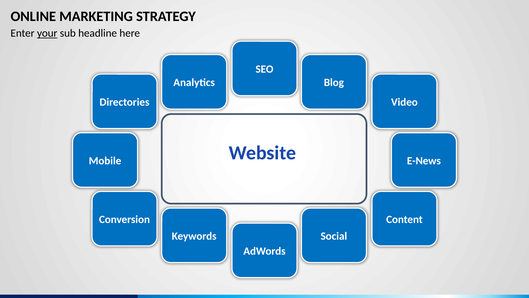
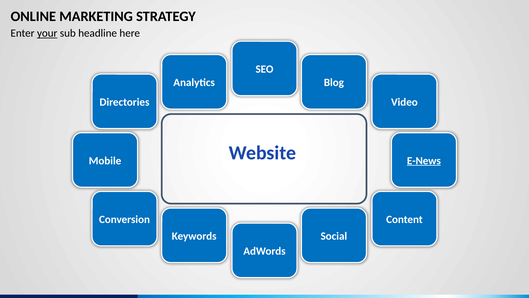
E-News underline: none -> present (424, 160)
